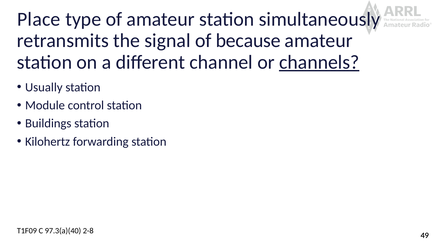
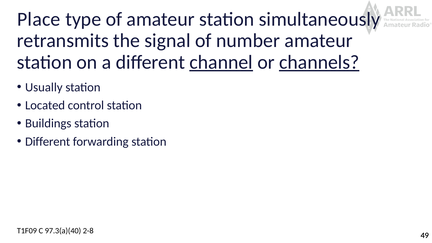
because: because -> number (248, 41)
channel underline: none -> present (221, 62)
Module: Module -> Located (45, 105)
Kilohertz: Kilohertz -> Different (48, 142)
